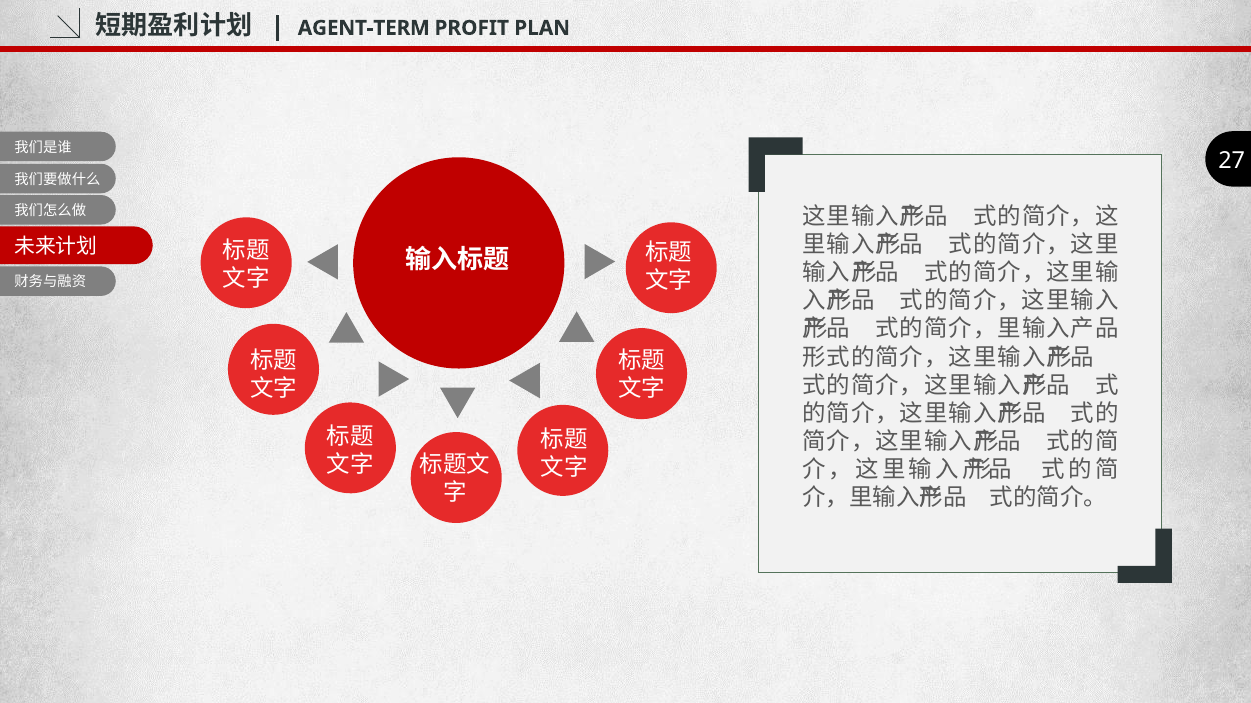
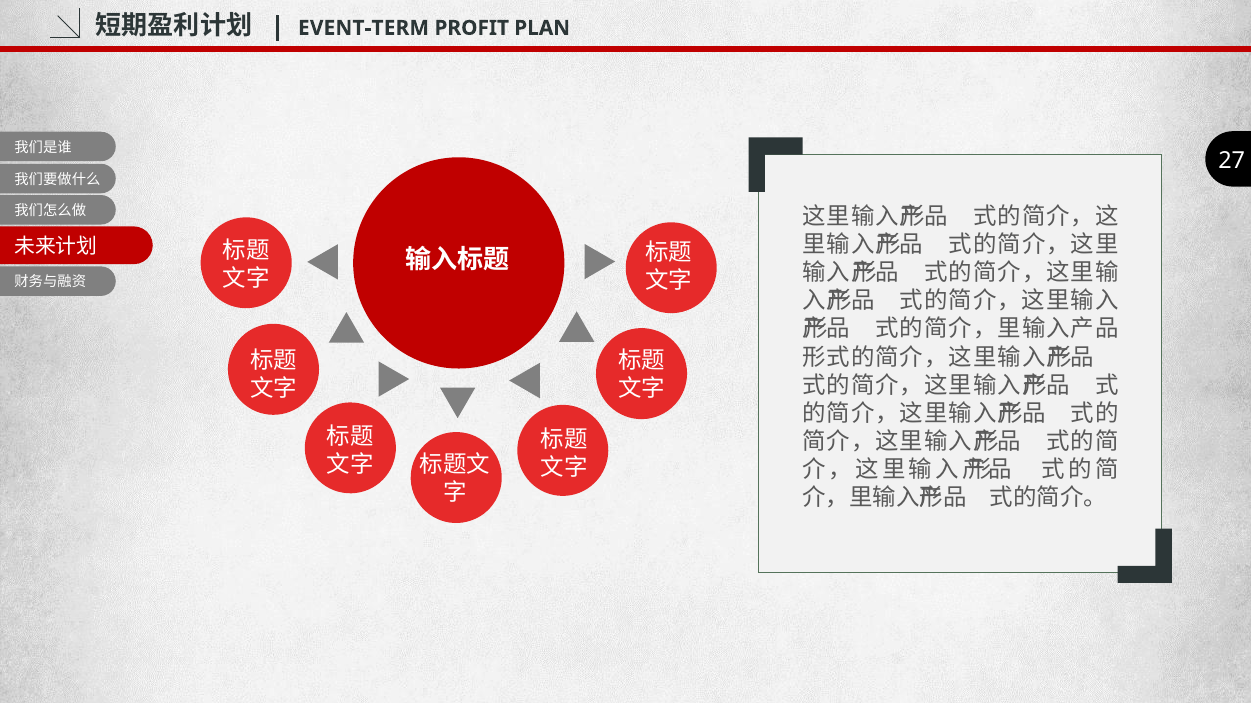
AGENT-TERM: AGENT-TERM -> EVENT-TERM (364, 28)
